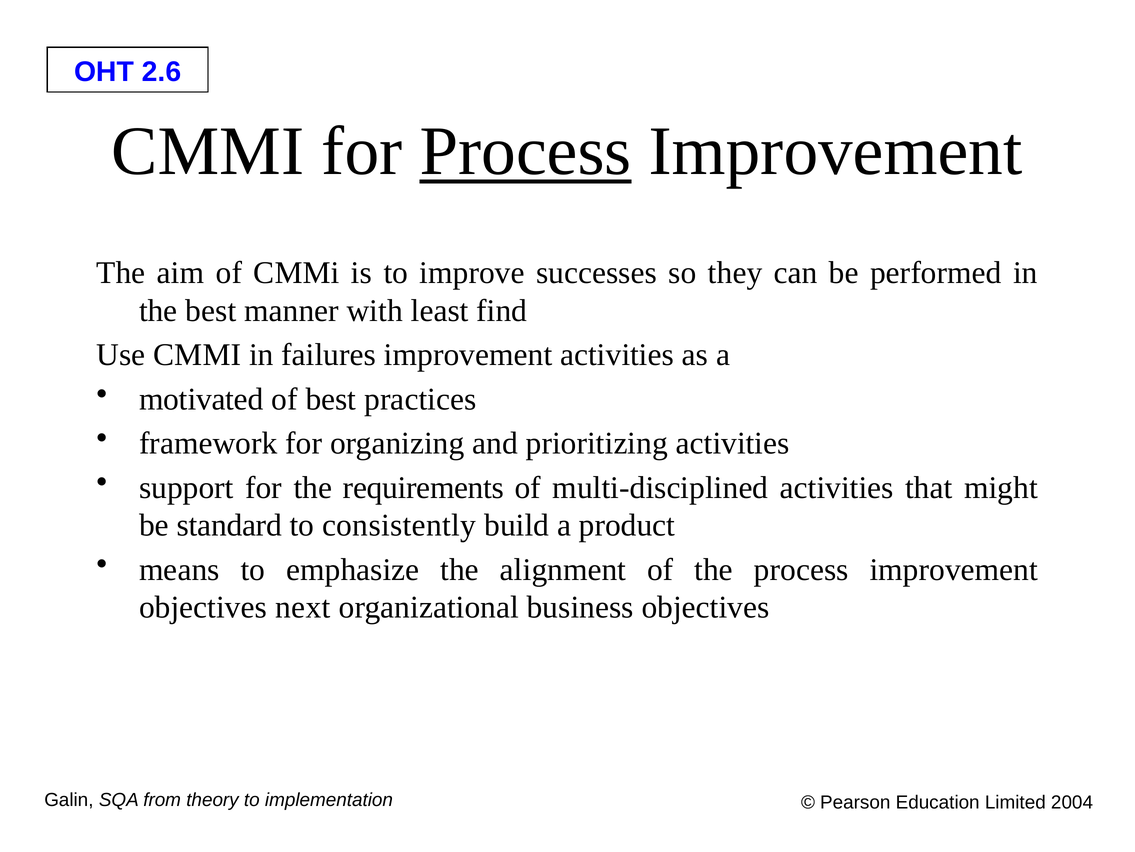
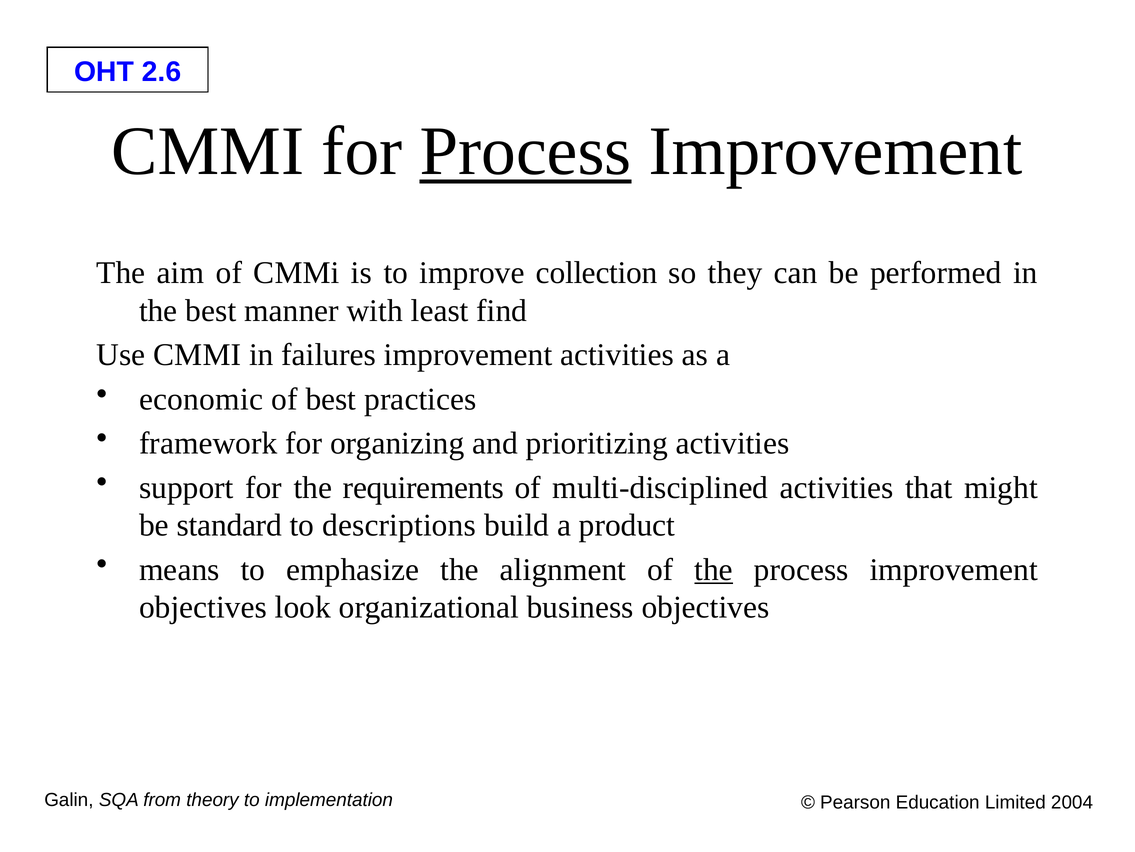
successes: successes -> collection (597, 273)
motivated: motivated -> economic (201, 399)
consistently: consistently -> descriptions (399, 525)
the underline: none -> present (714, 569)
next: next -> look (303, 607)
